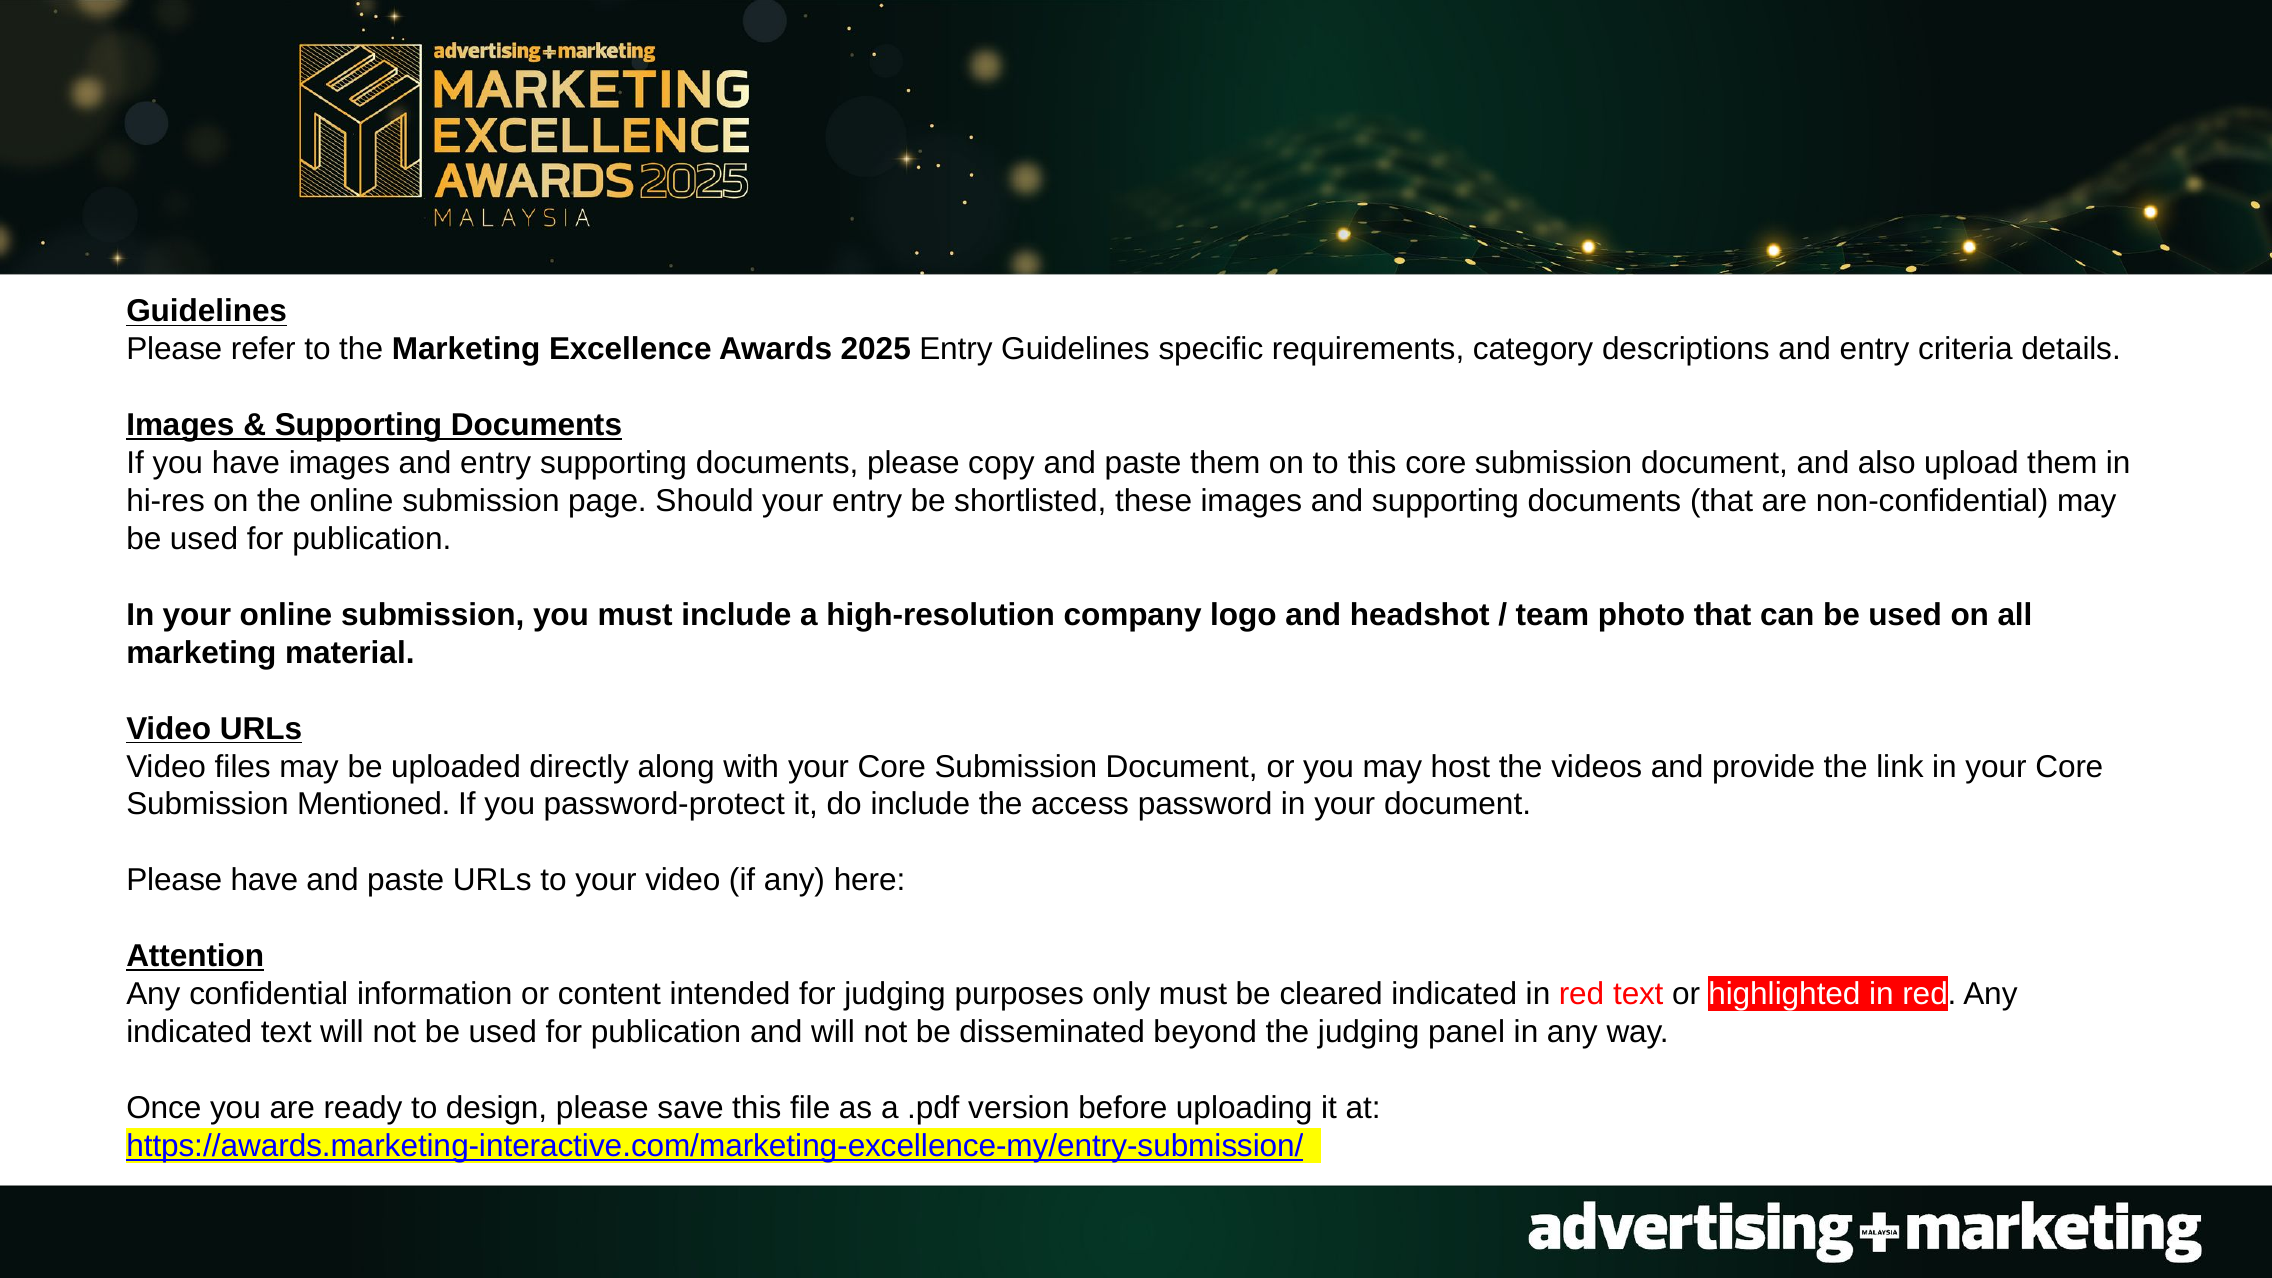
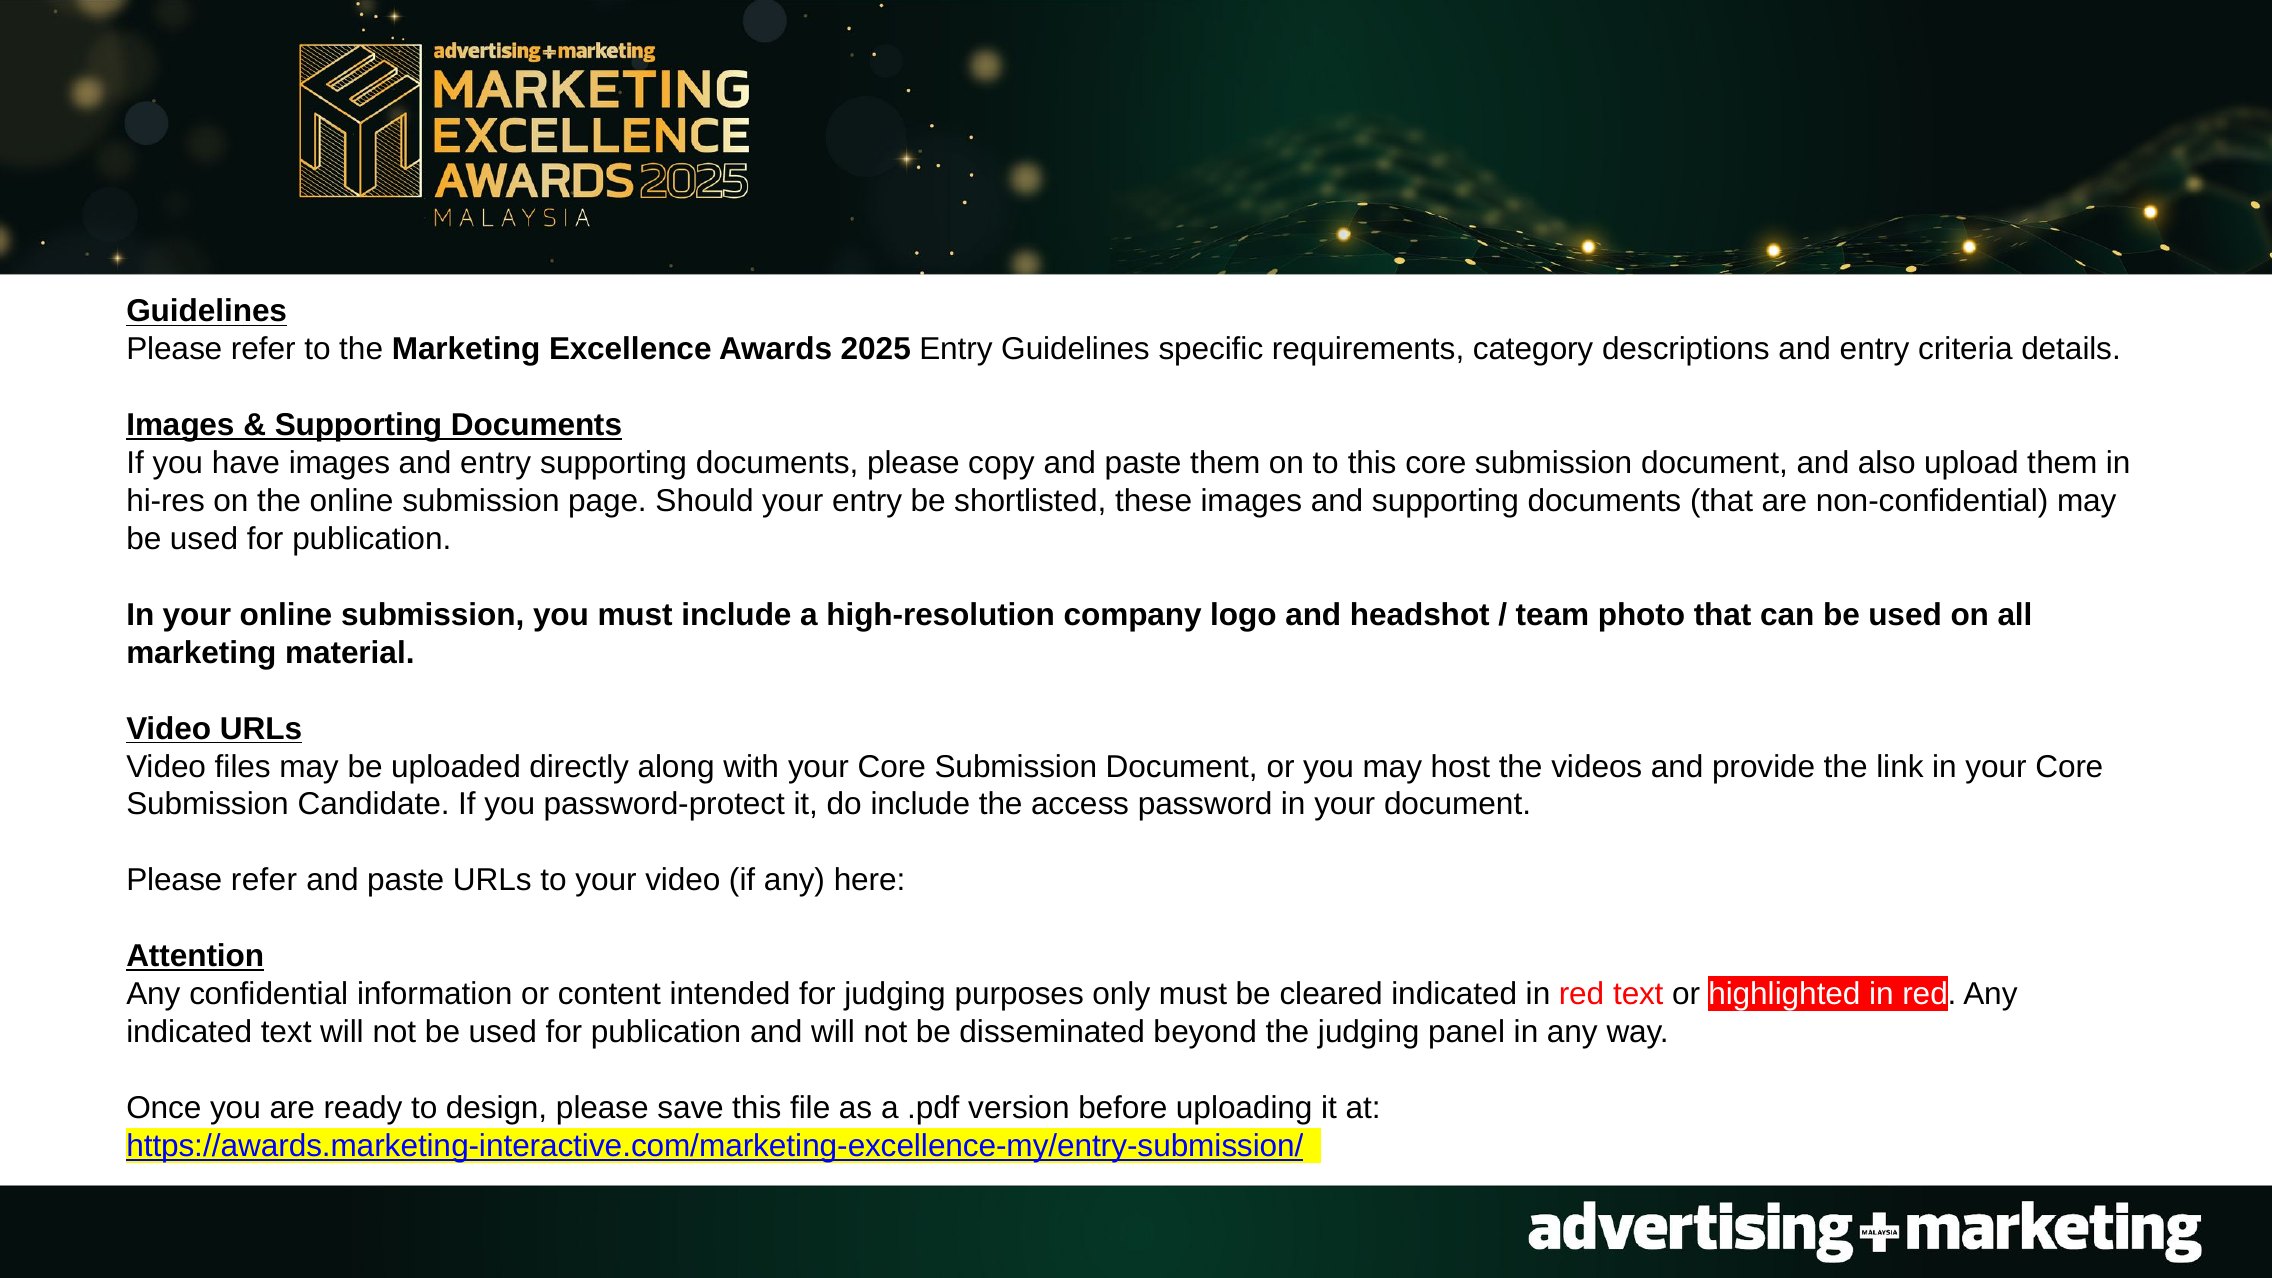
Mentioned: Mentioned -> Candidate (374, 805)
have: have -> refer (264, 880)
